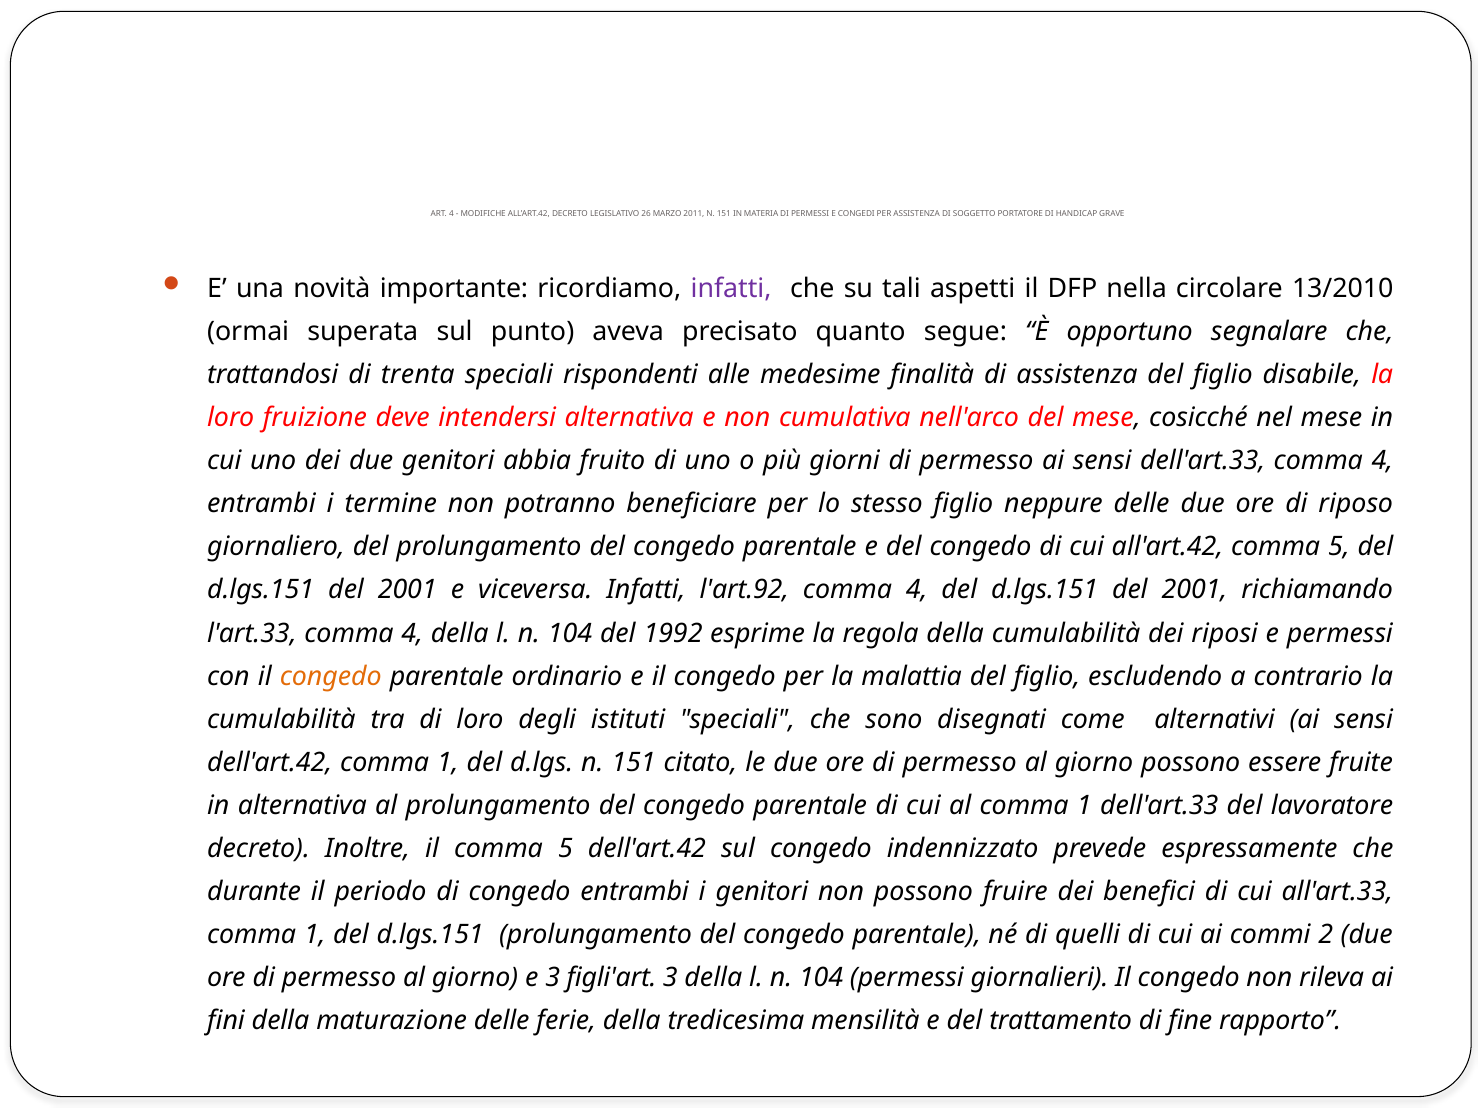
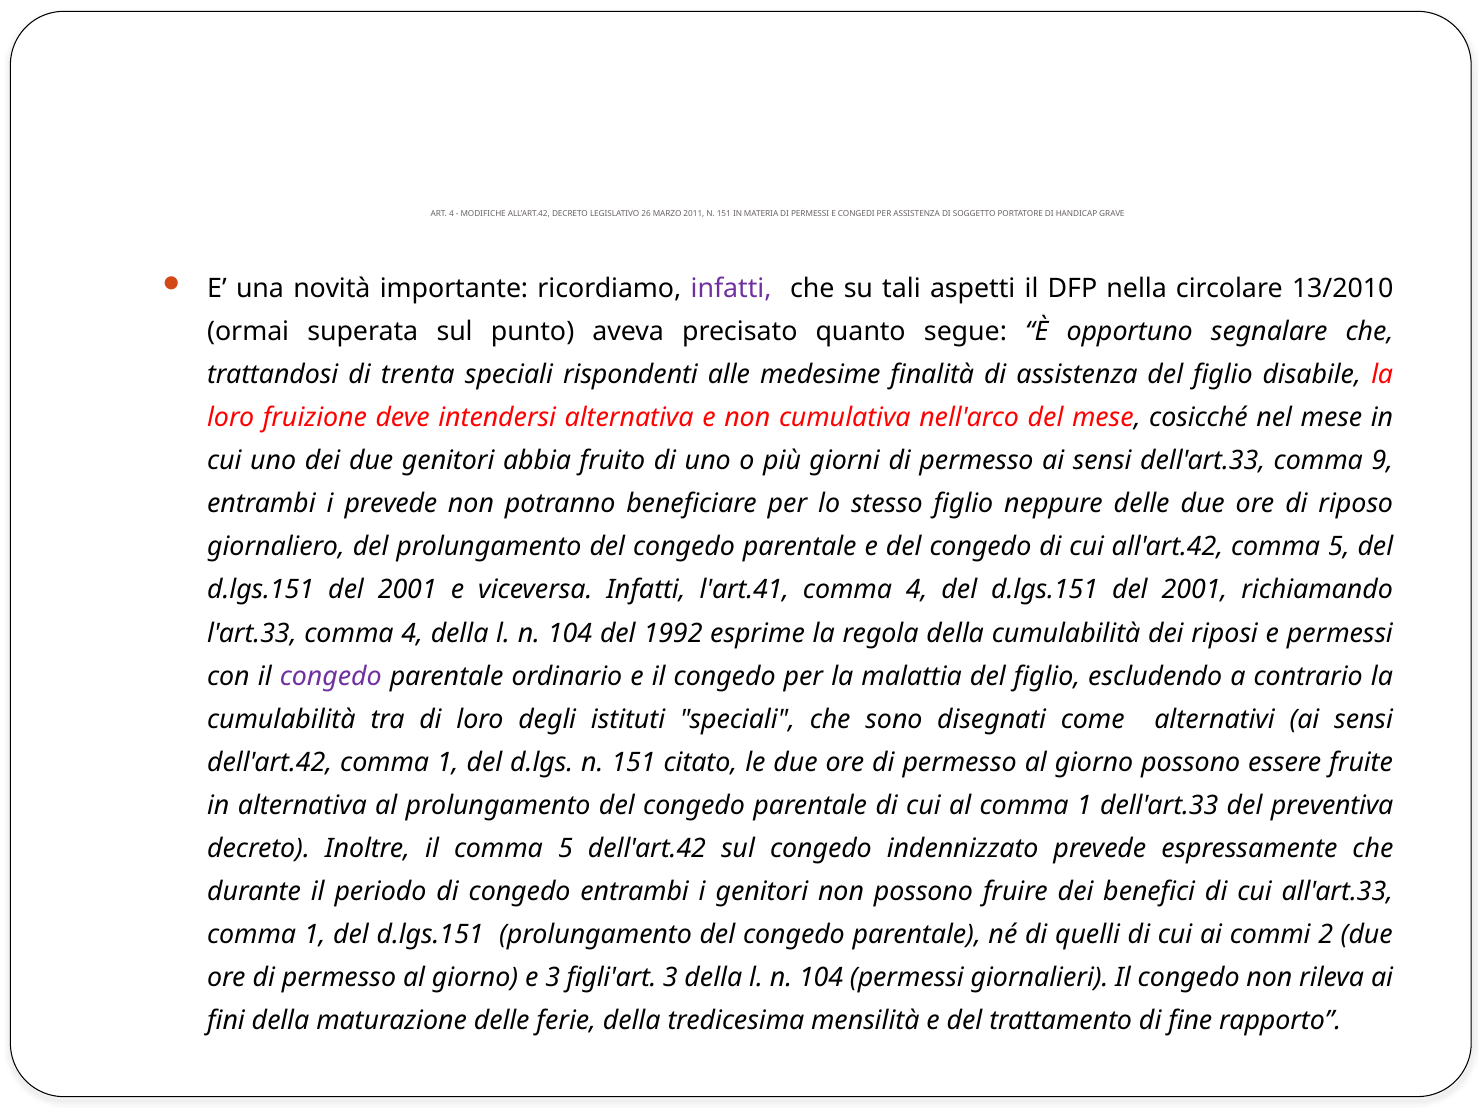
dell'art.33 comma 4: 4 -> 9 (1382, 461)
i termine: termine -> prevede (391, 504)
l'art.92: l'art.92 -> l'art.41 (744, 590)
congedo colour: orange -> purple (331, 676)
lavoratore: lavoratore -> preventiva (1332, 805)
